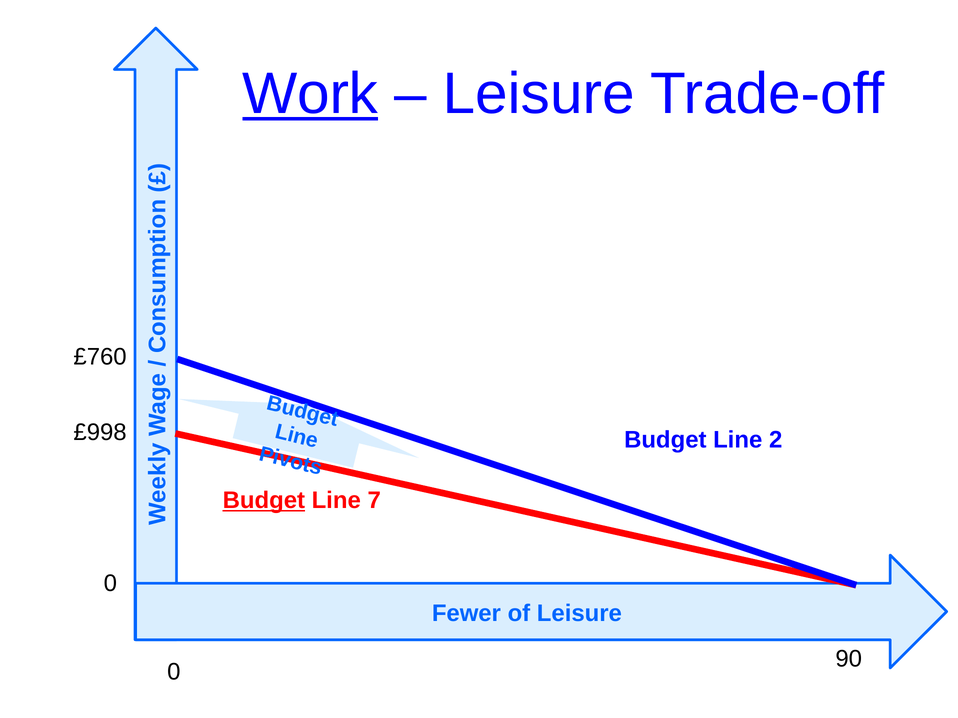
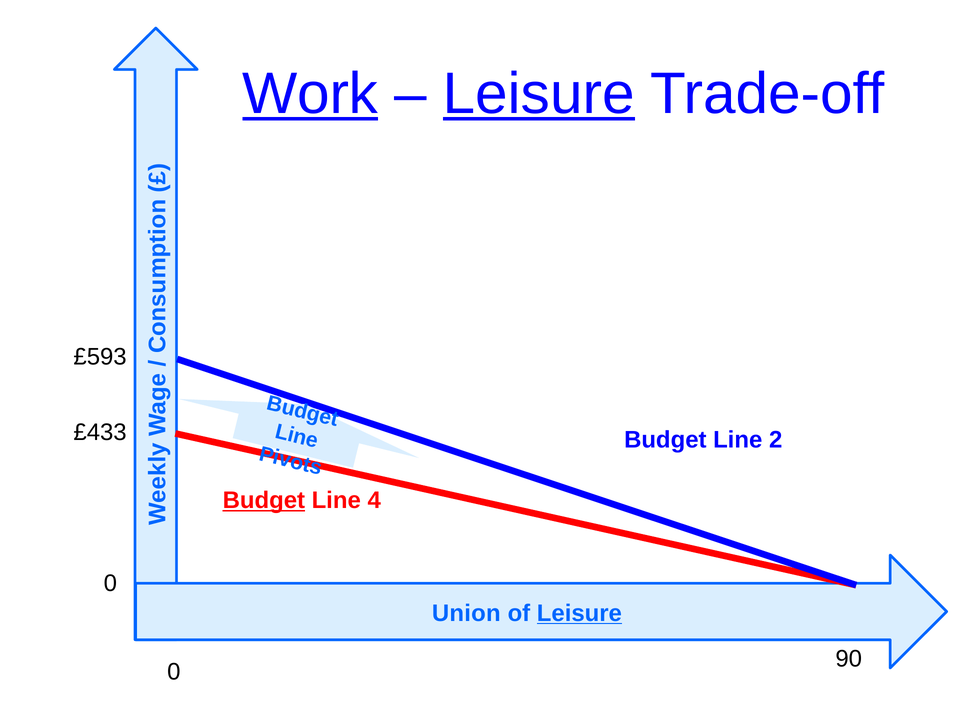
Leisure underline: none -> present (539, 94)
£760: £760 -> £593 (100, 357)
£998: £998 -> £433 (100, 433)
7: 7 -> 4 (374, 501)
Fewer: Fewer -> Union (466, 614)
Leisure underline: none -> present (579, 614)
